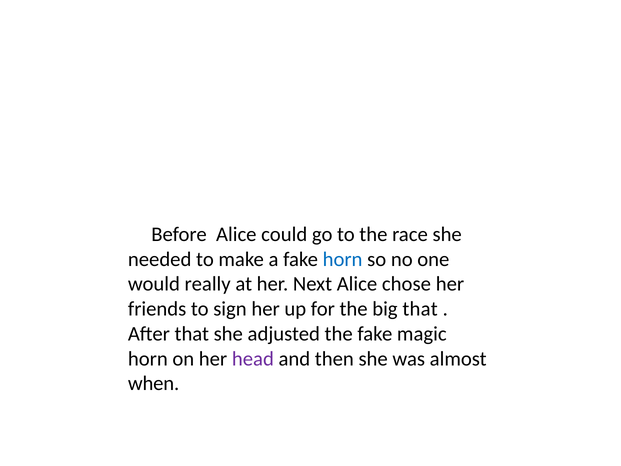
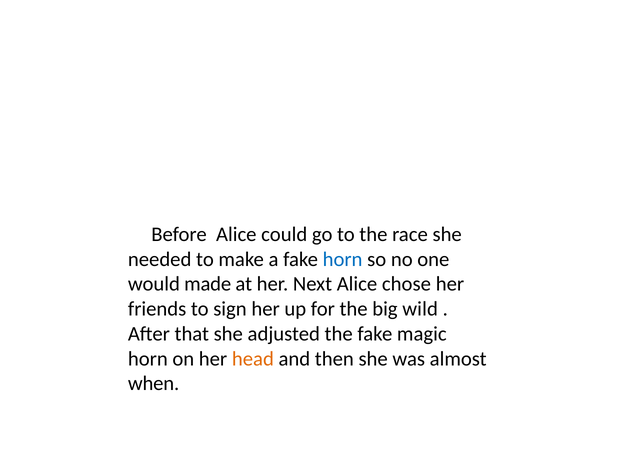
really: really -> made (208, 284)
big that: that -> wild (420, 309)
head colour: purple -> orange (253, 359)
